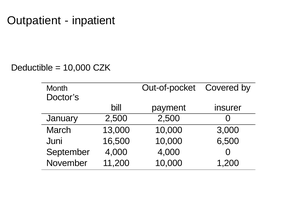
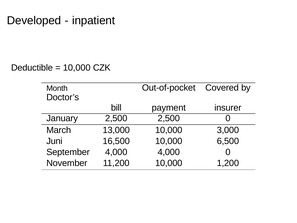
Outpatient: Outpatient -> Developed (34, 20)
